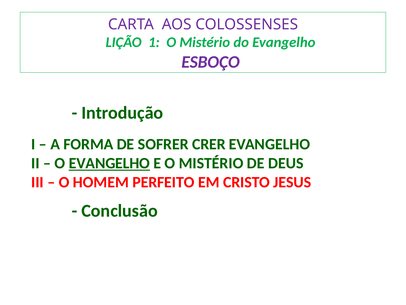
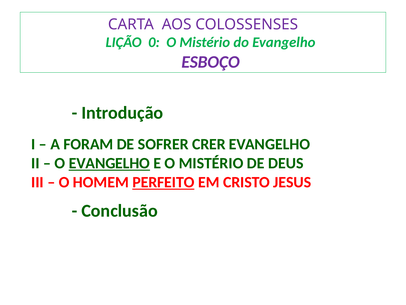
1: 1 -> 0 (154, 42)
FORMA: FORMA -> FORAM (88, 144)
PERFEITO underline: none -> present (163, 182)
